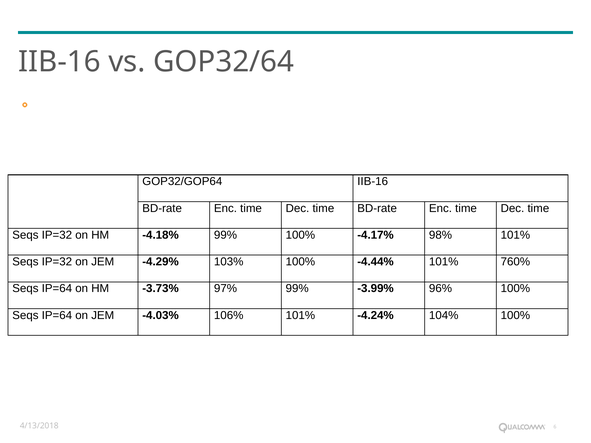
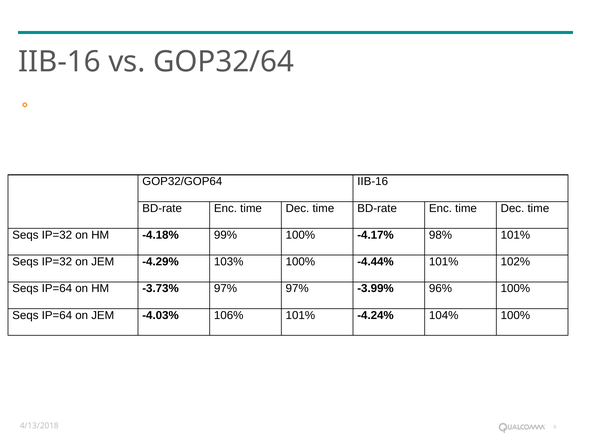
760%: 760% -> 102% (515, 262)
97% 99%: 99% -> 97% (297, 289)
